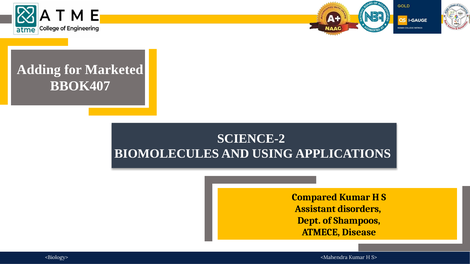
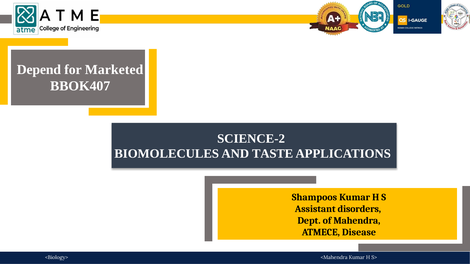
Adding: Adding -> Depend (39, 70)
USING: USING -> TASTE (273, 154)
Compared: Compared -> Shampoos (314, 197)
Shampoos: Shampoos -> Mahendra (357, 221)
